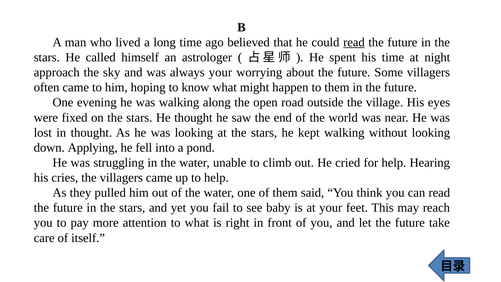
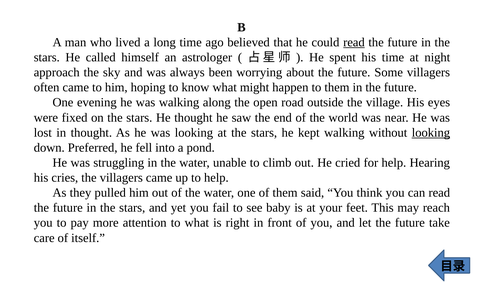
always your: your -> been (221, 72)
looking underline: none -> present (431, 133)
Applying: Applying -> Preferred (93, 148)
